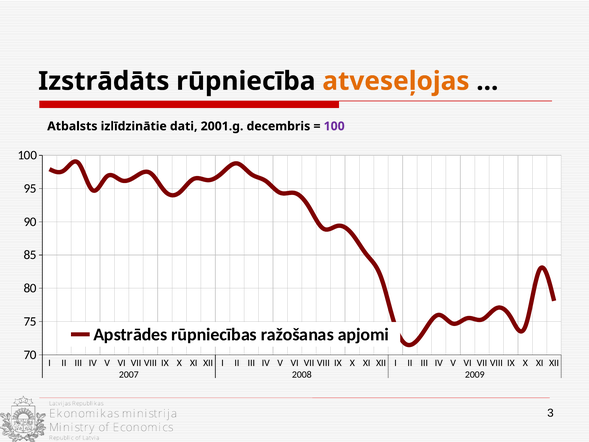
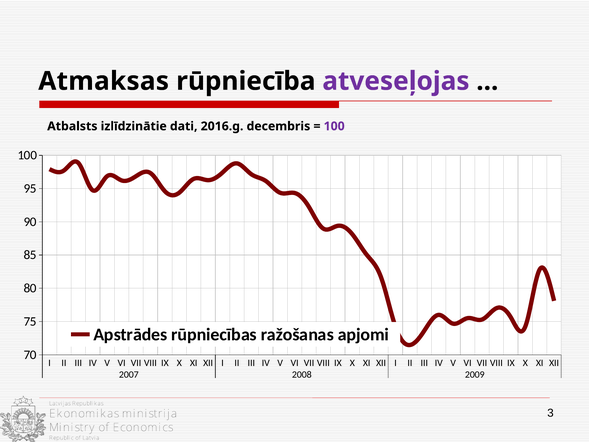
Izstrādāts: Izstrādāts -> Atmaksas (104, 81)
atveseļojas colour: orange -> purple (396, 81)
2001.g: 2001.g -> 2016.g (222, 126)
